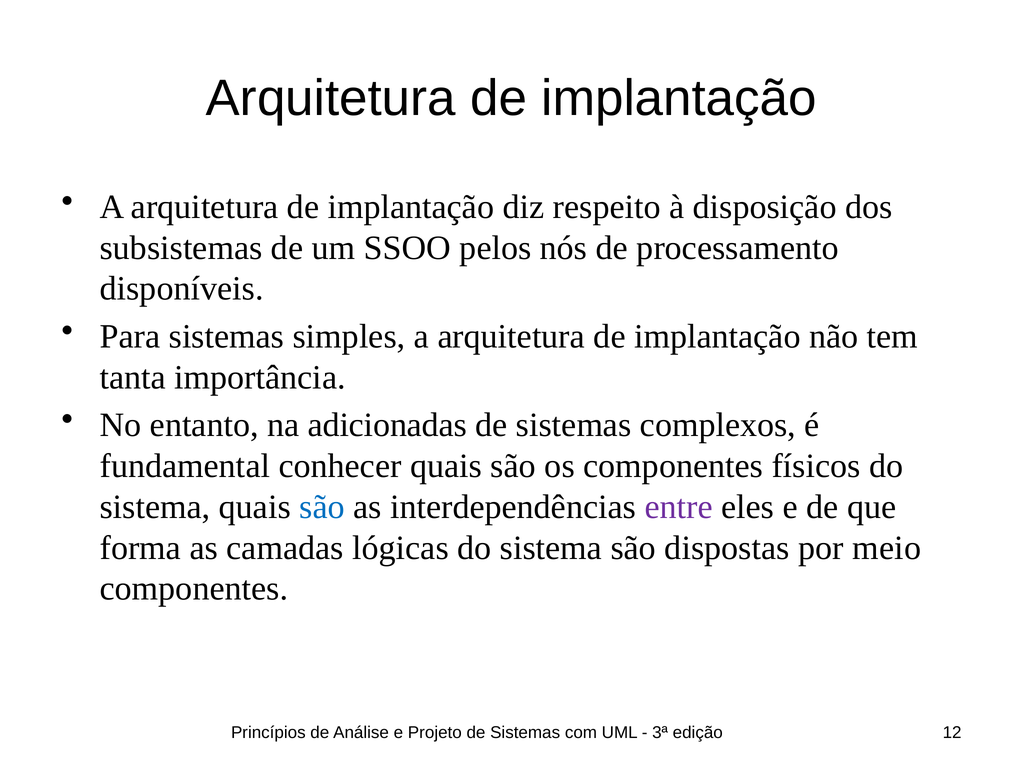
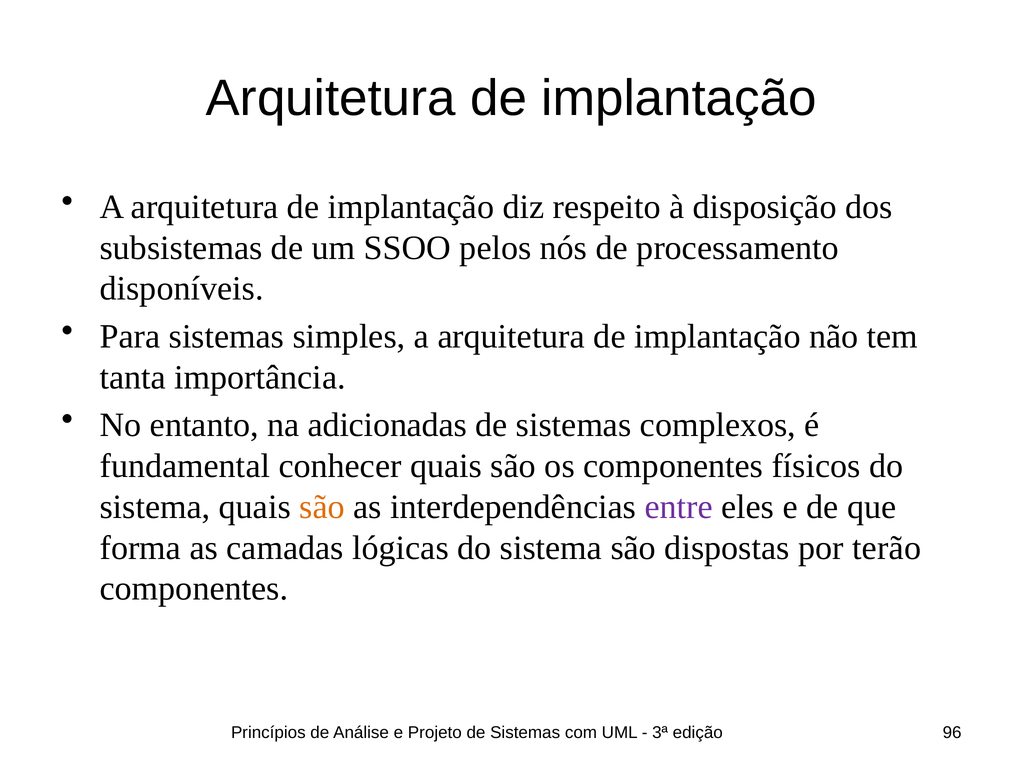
são colour: blue -> orange (322, 507)
meio: meio -> terão (887, 548)
12: 12 -> 96 (952, 733)
